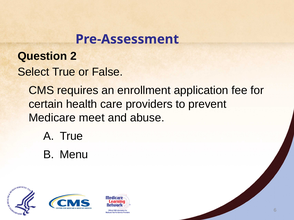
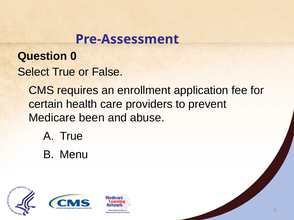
2: 2 -> 0 (73, 56)
meet: meet -> been (92, 118)
